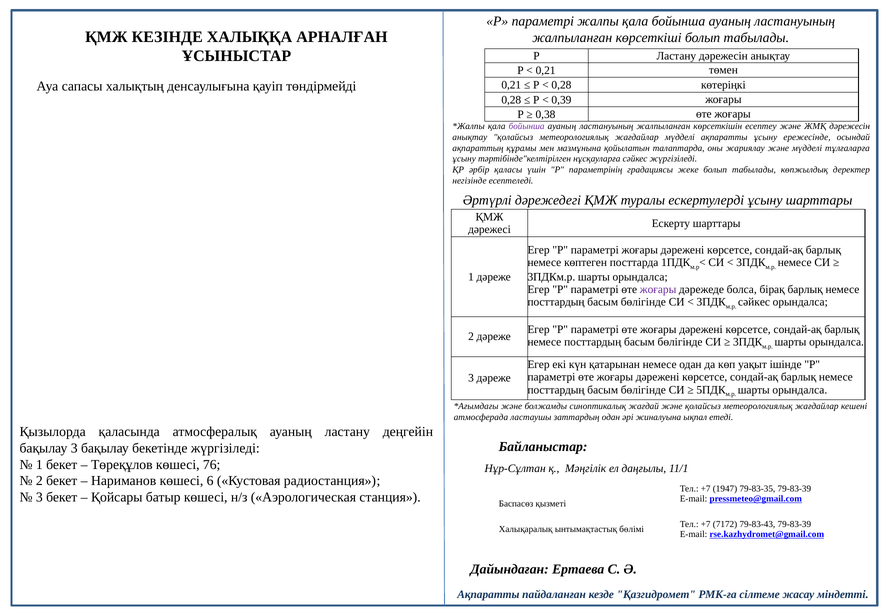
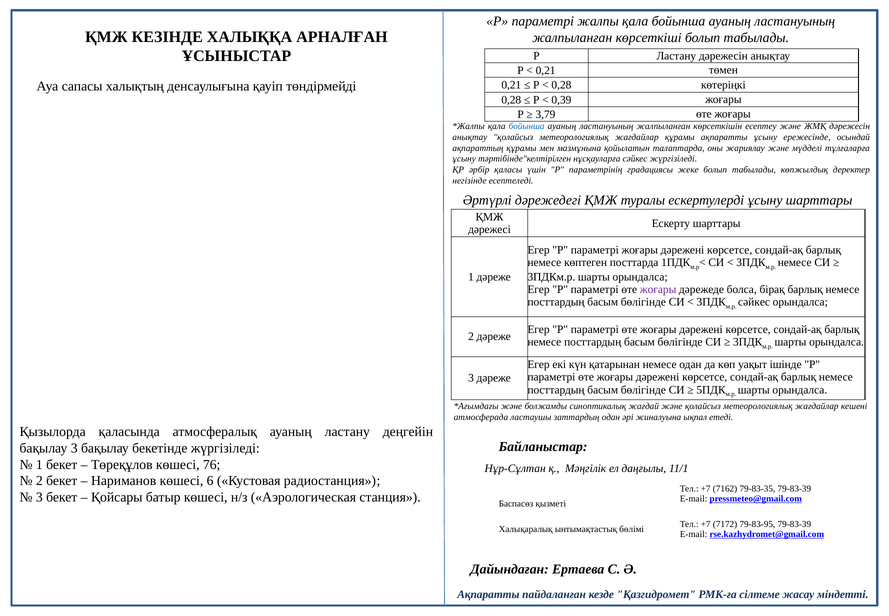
0,38: 0,38 -> 3,79 (545, 114)
бойынша colour: purple -> blue (527, 126)
жағдайлар мүдделі: мүдделі -> құрамы (680, 137)
1947: 1947 -> 7162 (725, 488)
79-83-43: 79-83-43 -> 79-83-95 (757, 524)
